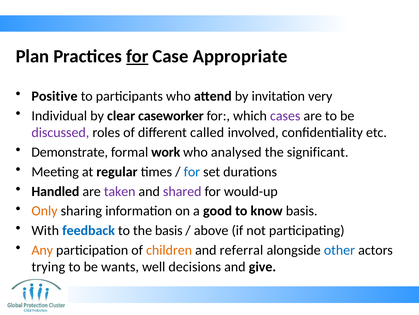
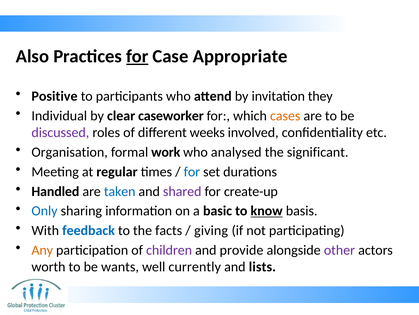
Plan: Plan -> Also (32, 56)
very: very -> they (320, 96)
cases colour: purple -> orange (285, 116)
called: called -> weeks (207, 132)
Demonstrate: Demonstrate -> Organisation (70, 152)
taken colour: purple -> blue (120, 191)
would-up: would-up -> create-up (251, 191)
Only colour: orange -> blue (44, 210)
good: good -> basic (218, 210)
know underline: none -> present (267, 210)
the basis: basis -> facts (169, 230)
above: above -> giving (211, 230)
children colour: orange -> purple (169, 250)
referral: referral -> provide (241, 250)
other colour: blue -> purple (339, 250)
trying: trying -> worth (48, 266)
decisions: decisions -> currently (195, 266)
give: give -> lists (262, 266)
